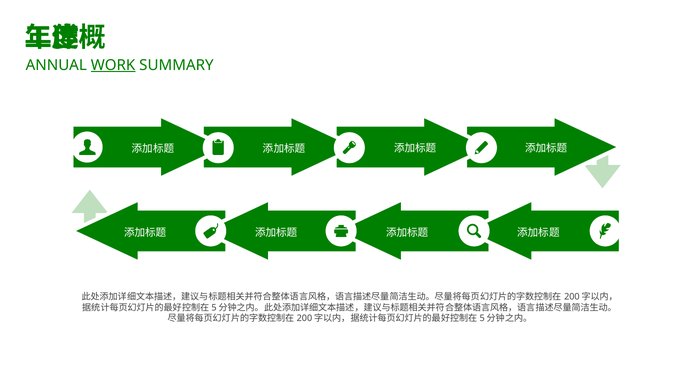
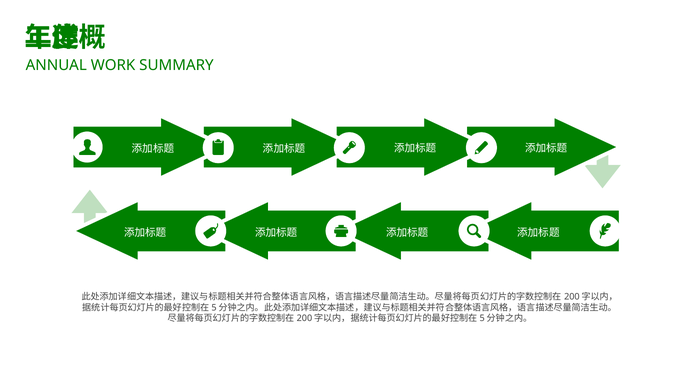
WORK underline: present -> none (113, 65)
